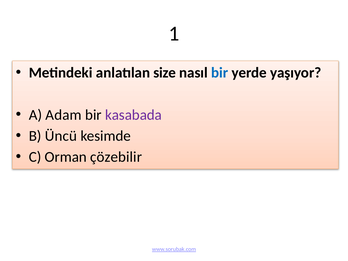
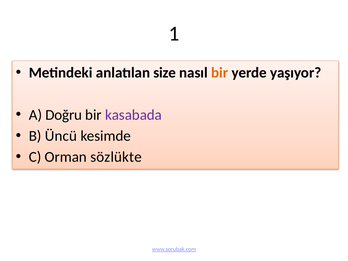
bir colour: blue -> orange (220, 73)
Adam: Adam -> Doğru (64, 115)
çözebilir: çözebilir -> sözlükte (116, 157)
